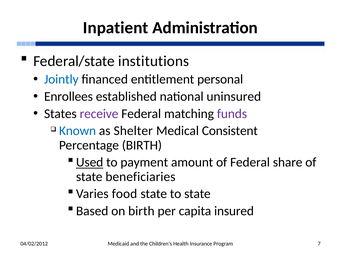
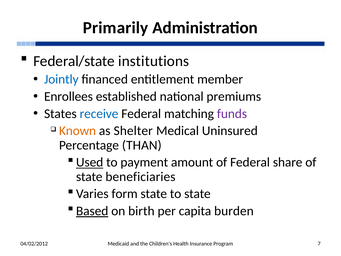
Inpatient: Inpatient -> Primarily (116, 28)
personal: personal -> member (220, 79)
uninsured: uninsured -> premiums (234, 96)
receive colour: purple -> blue (99, 114)
Known colour: blue -> orange (78, 131)
Consistent: Consistent -> Uninsured (230, 131)
Percentage BIRTH: BIRTH -> THAN (142, 145)
food: food -> form (125, 194)
Based underline: none -> present (92, 211)
insured: insured -> burden (234, 211)
